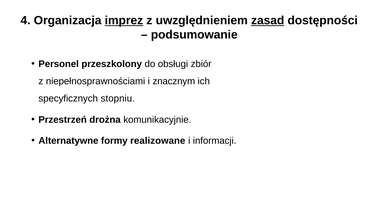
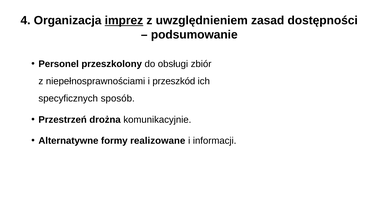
zasad underline: present -> none (268, 20)
znacznym: znacznym -> przeszkód (174, 81)
stopniu: stopniu -> sposób (118, 98)
